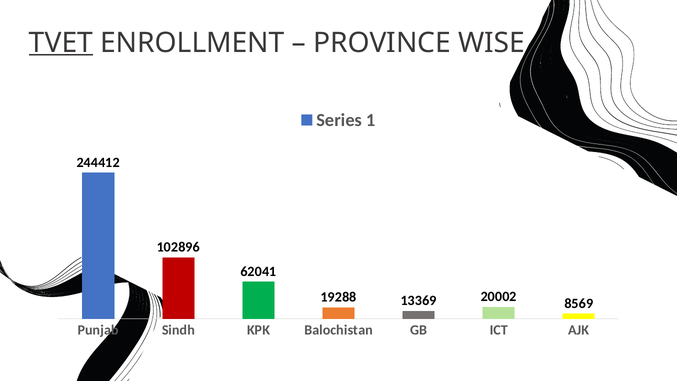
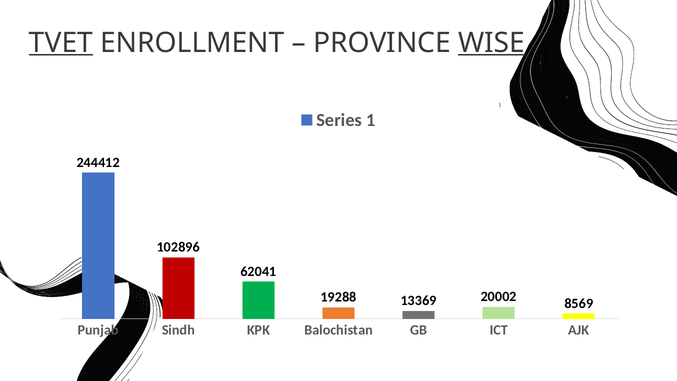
WISE underline: none -> present (492, 43)
